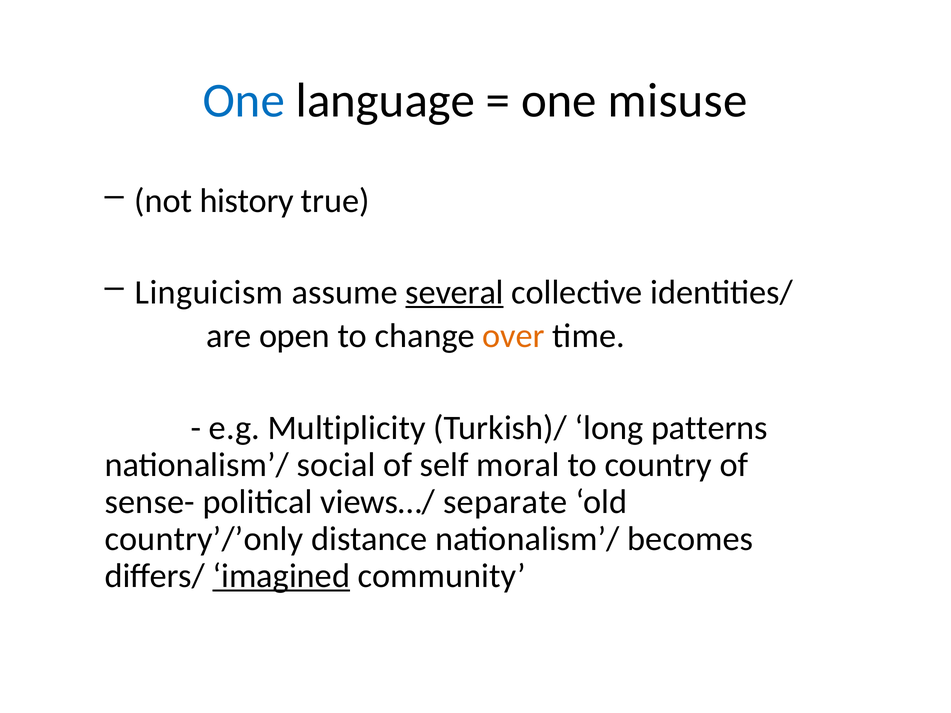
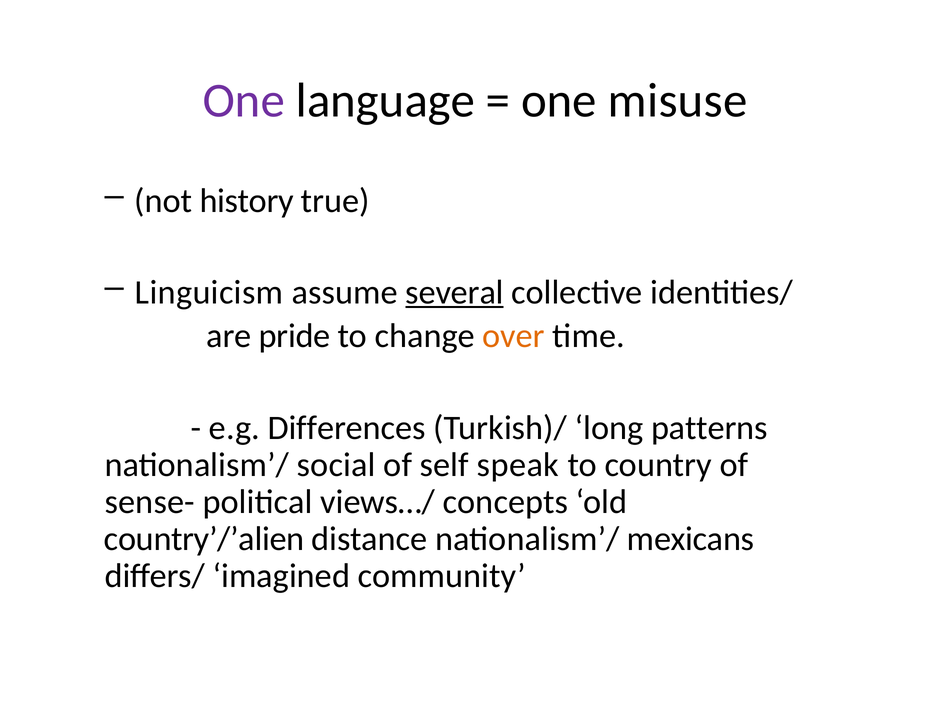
One colour: blue -> purple (244, 101)
open: open -> pride (295, 336)
Multiplicity: Multiplicity -> Differences (347, 428)
moral: moral -> speak (518, 465)
separate: separate -> concepts (505, 502)
country’/’only: country’/’only -> country’/’alien (204, 539)
becomes: becomes -> mexicans (691, 539)
imagined underline: present -> none (281, 576)
